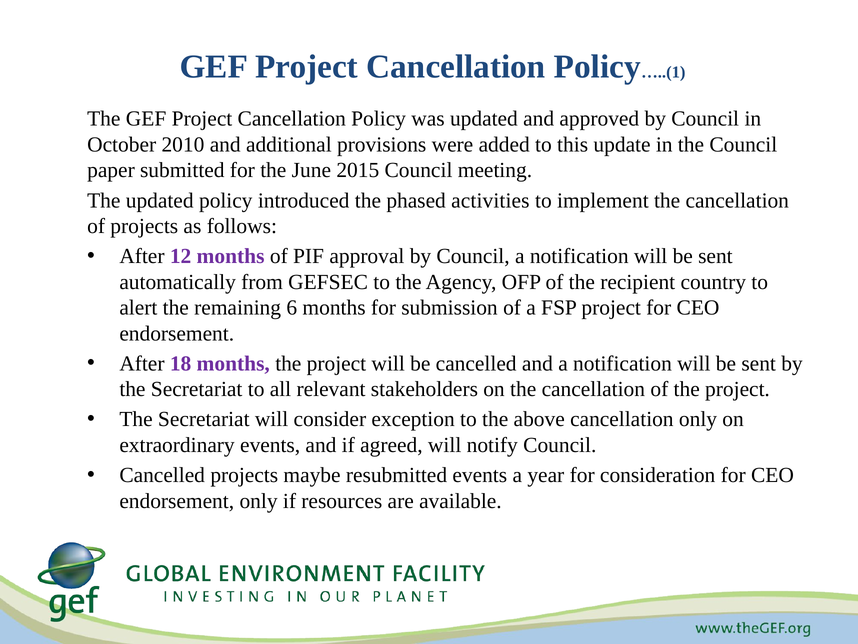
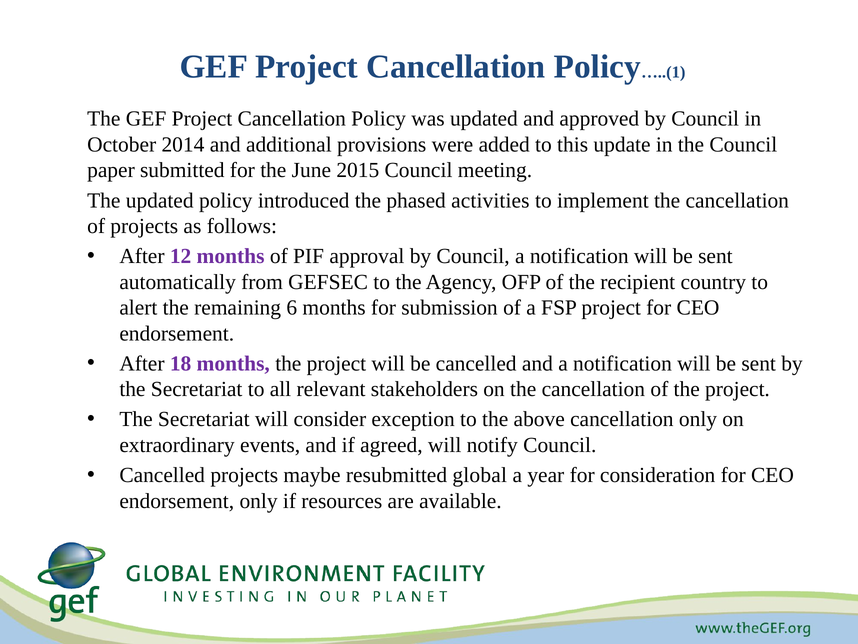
2010: 2010 -> 2014 (183, 144)
resubmitted events: events -> global (480, 475)
